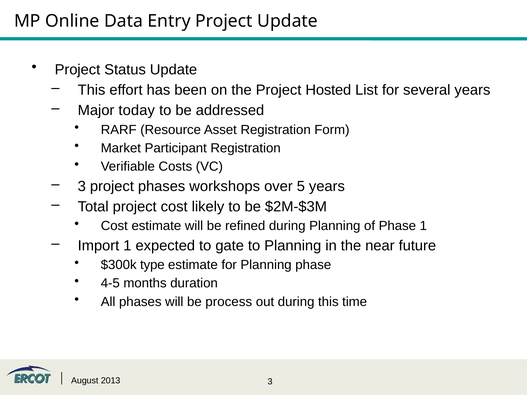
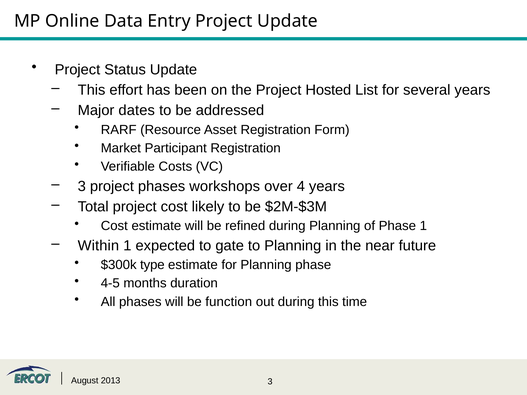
today: today -> dates (137, 111)
5: 5 -> 4 (301, 186)
Import: Import -> Within (98, 246)
process: process -> function (229, 302)
